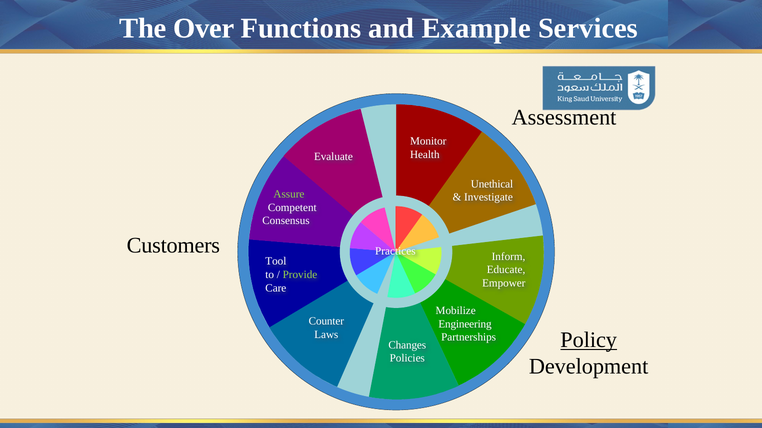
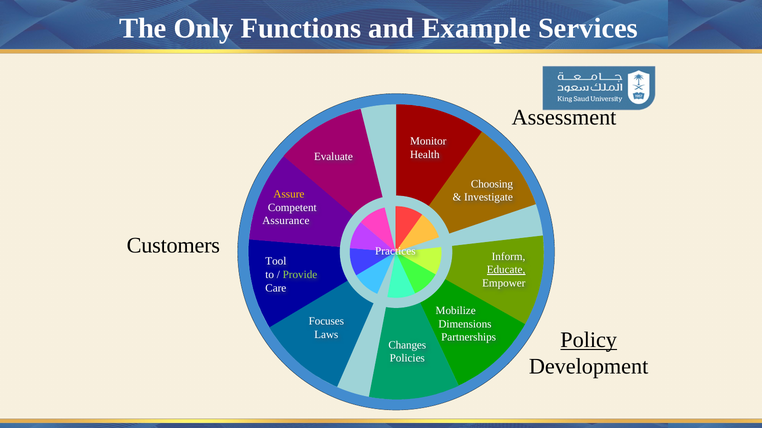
Over: Over -> Only (204, 28)
Unethical: Unethical -> Choosing (492, 184)
Assure colour: light green -> yellow (289, 194)
Consensus: Consensus -> Assurance (286, 221)
Educate underline: none -> present (506, 270)
Counter: Counter -> Focuses (326, 322)
Engineering: Engineering -> Dimensions (465, 324)
